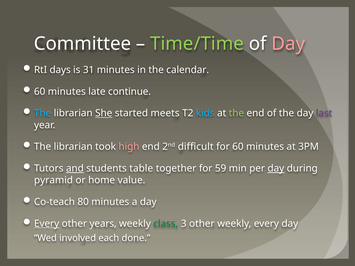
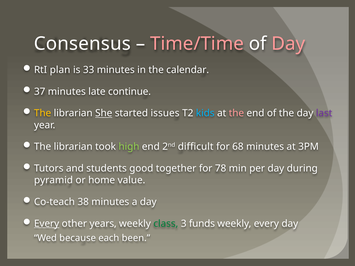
Committee: Committee -> Consensus (82, 44)
Time/Time colour: light green -> pink (197, 44)
days: days -> plan (60, 70)
31: 31 -> 33 (89, 70)
60: 60 -> 37 (40, 92)
The colour: light blue -> yellow (43, 113)
meets: meets -> issues (165, 113)
the colour: light green -> pink (236, 113)
high colour: pink -> light green (129, 147)
for 60: 60 -> 68 (238, 147)
and underline: present -> none (75, 169)
table: table -> good (141, 169)
59: 59 -> 78 (221, 169)
day underline: present -> none (276, 169)
80: 80 -> 38 (83, 202)
3 other: other -> funds (202, 224)
involved: involved -> because (78, 238)
done: done -> been (136, 238)
